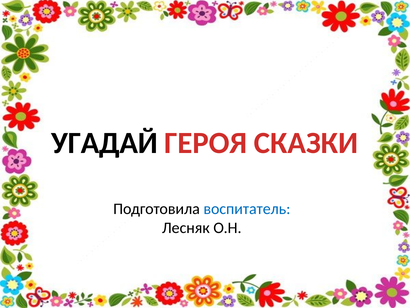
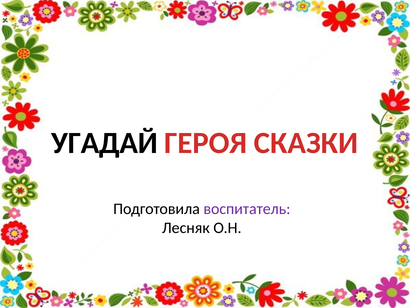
воспитатель colour: blue -> purple (247, 208)
